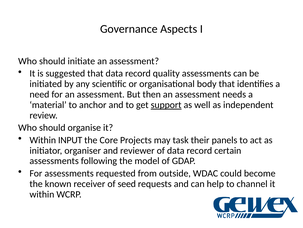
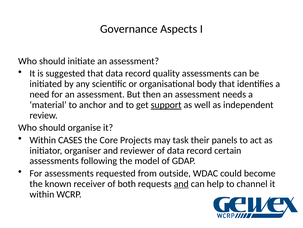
INPUT: INPUT -> CASES (70, 140)
seed: seed -> both (127, 183)
and underline: none -> present (181, 183)
